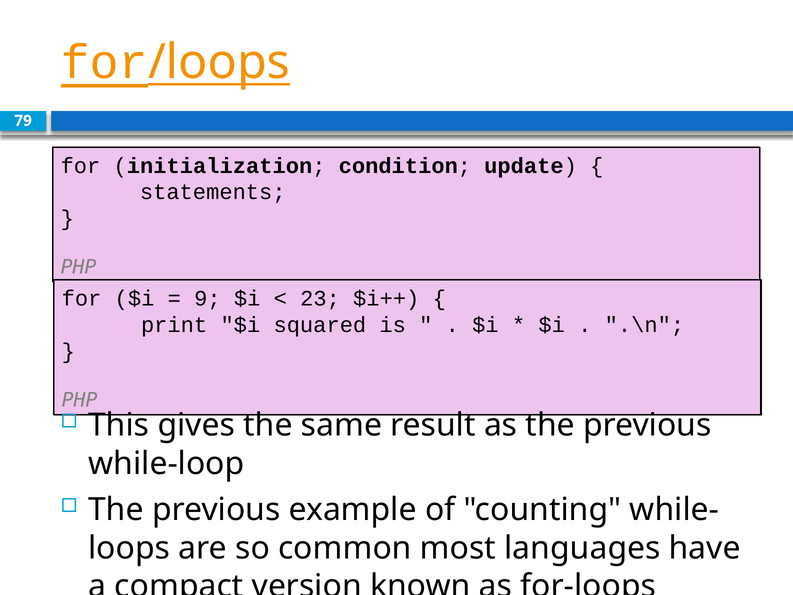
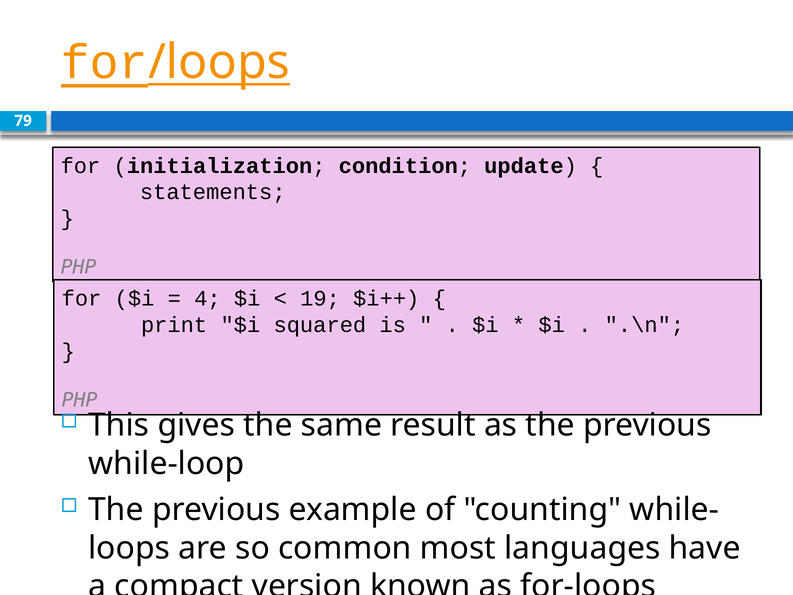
9: 9 -> 4 (207, 298)
23: 23 -> 19 (320, 298)
